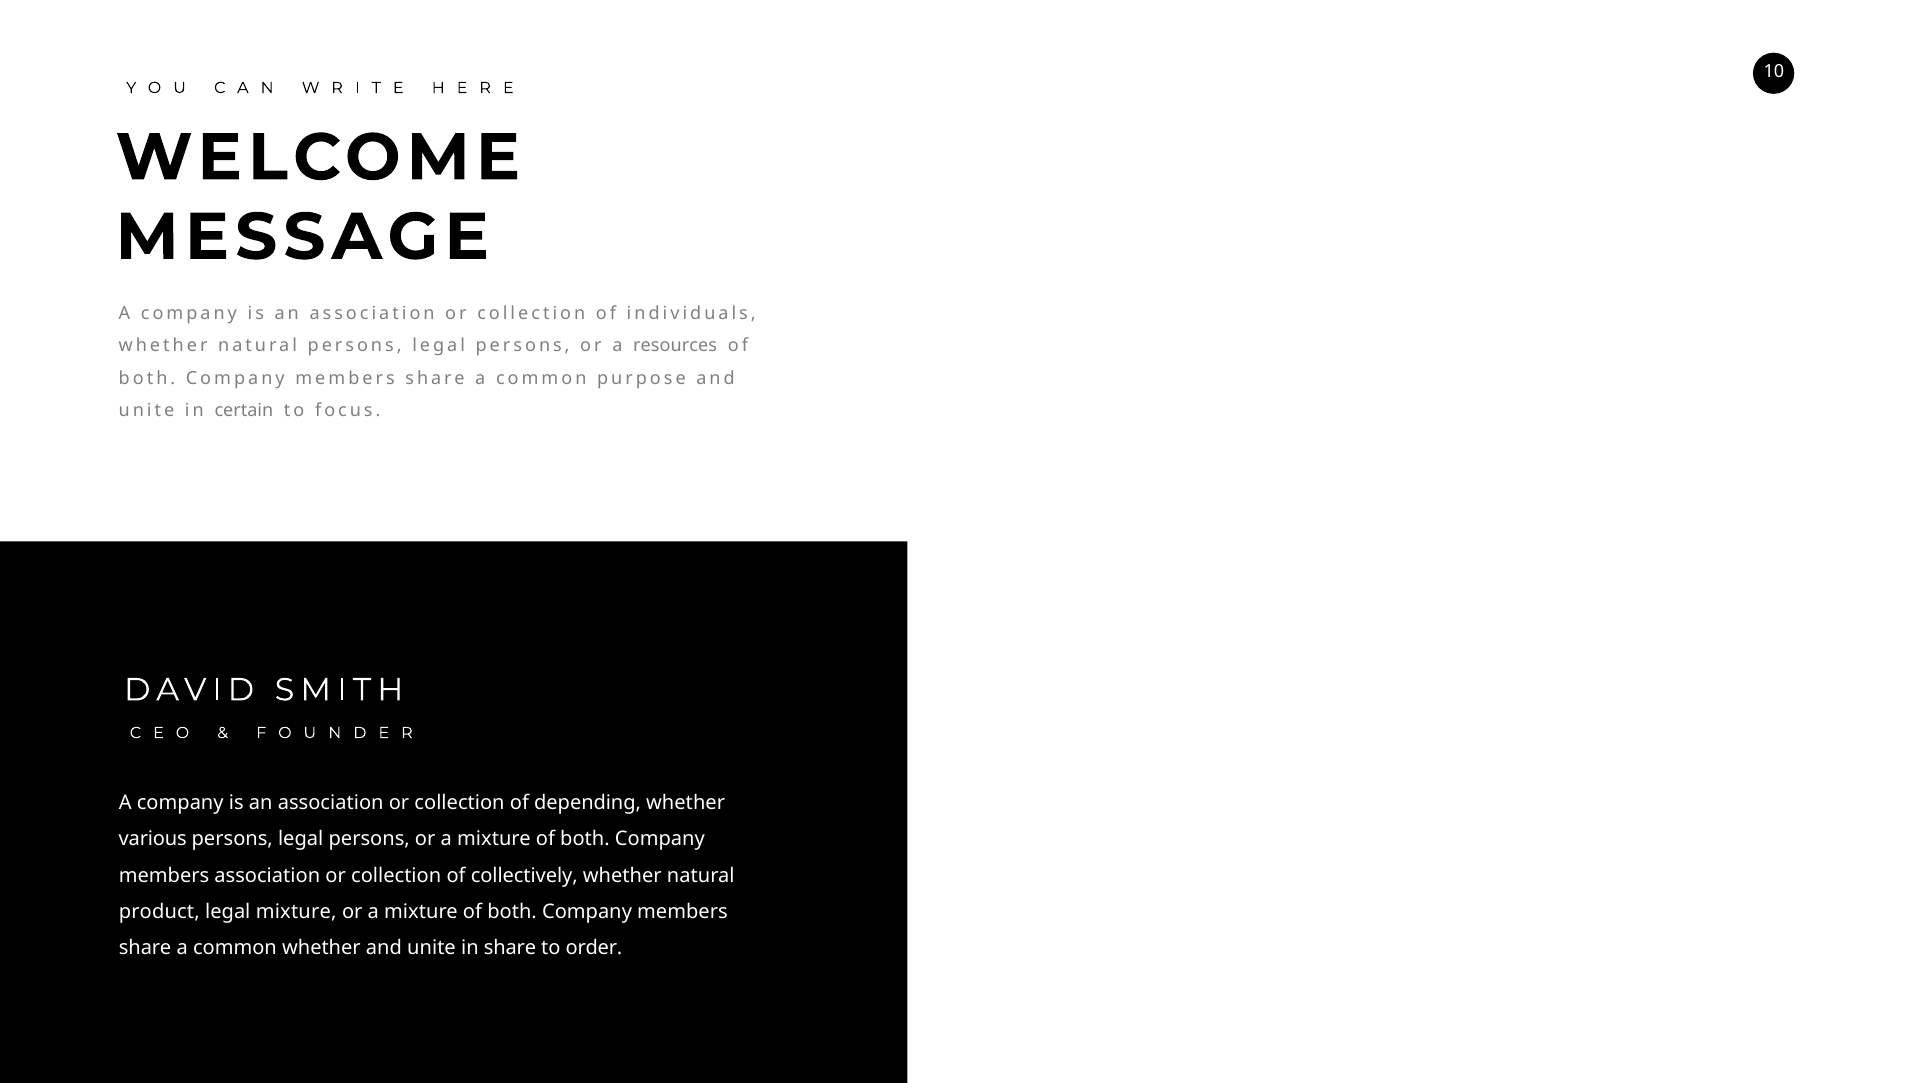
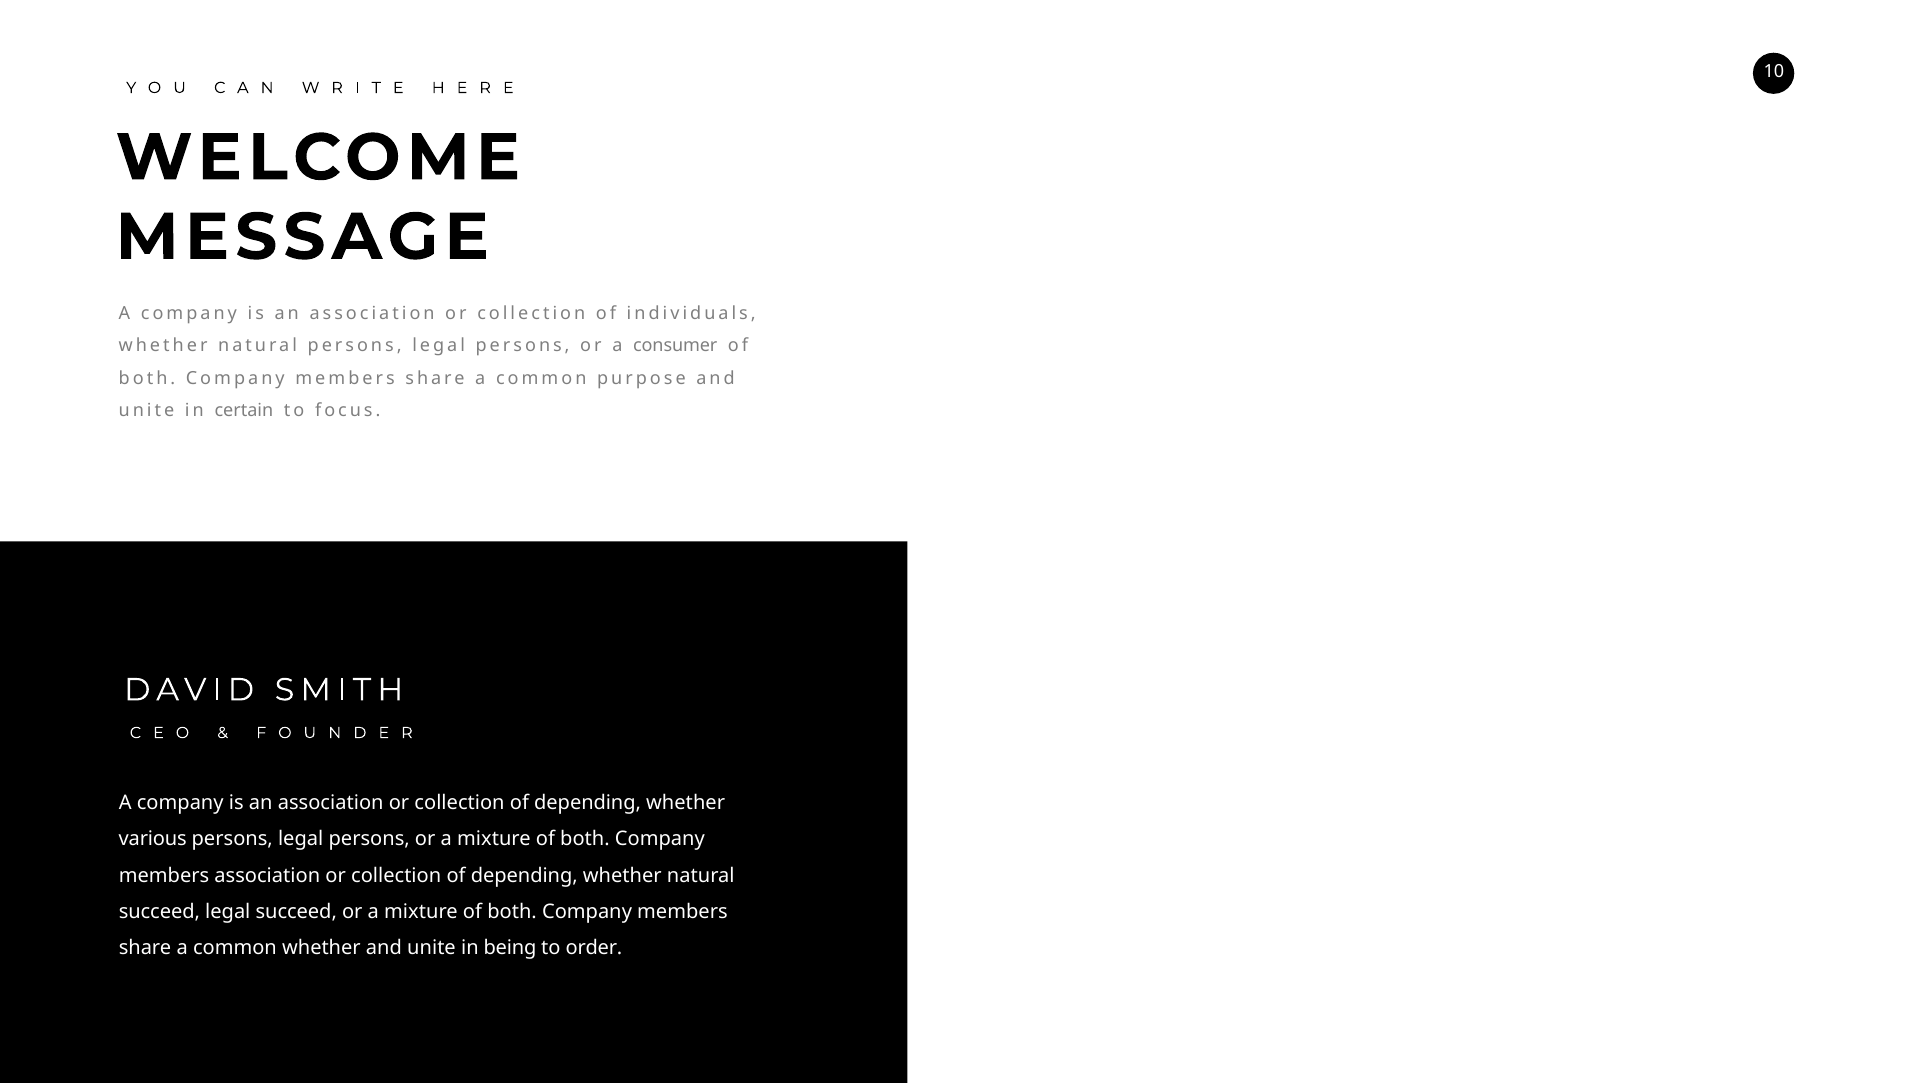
resources: resources -> consumer (675, 346)
collectively: collectively -> depending (524, 876)
product: product -> succeed (159, 912)
legal mixture: mixture -> succeed (296, 912)
in share: share -> being (510, 948)
